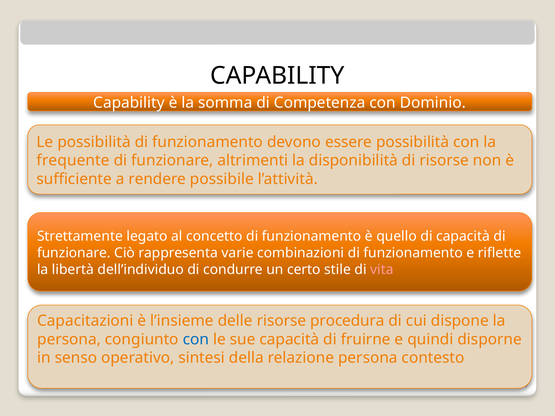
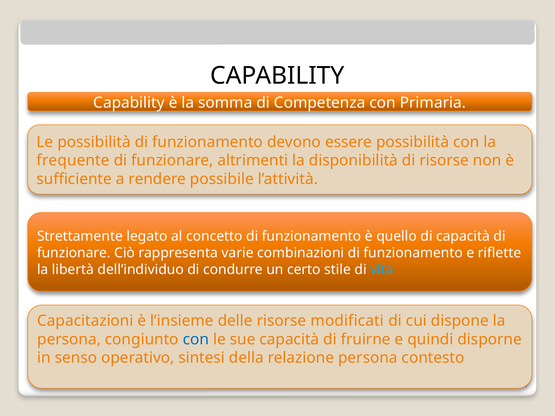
Dominio: Dominio -> Primaria (433, 103)
vita colour: pink -> light blue (382, 270)
procedura: procedura -> modificati (347, 321)
